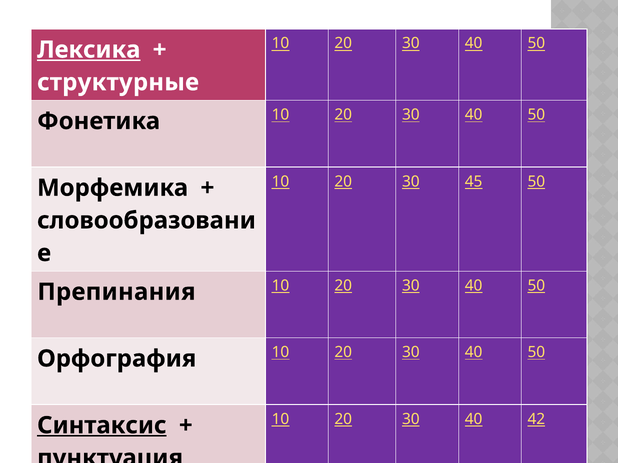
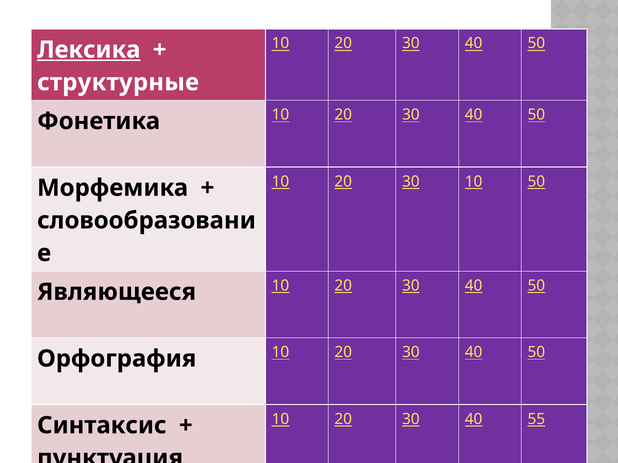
30 45: 45 -> 10 (474, 182)
Препинания: Препинания -> Являющееся (117, 292)
42: 42 -> 55 (536, 419)
Синтаксис underline: present -> none (102, 426)
